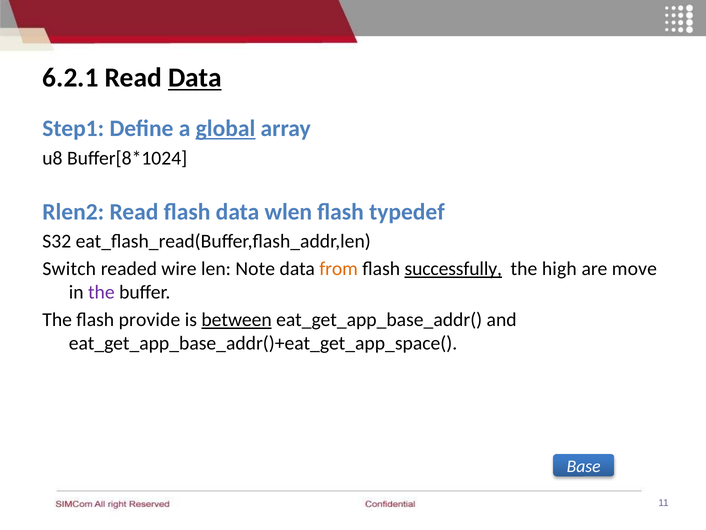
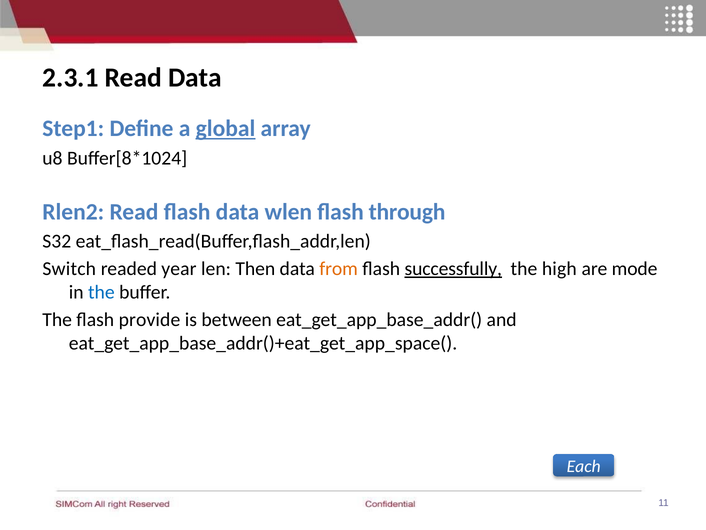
6.2.1: 6.2.1 -> 2.3.1 (70, 78)
Data underline: present -> none (195, 78)
typedef: typedef -> through (407, 212)
wire: wire -> year (179, 269)
Note: Note -> Then (255, 269)
move: move -> mode (635, 269)
the colour: purple -> blue (101, 292)
between underline: present -> none (237, 320)
Base: Base -> Each (584, 466)
